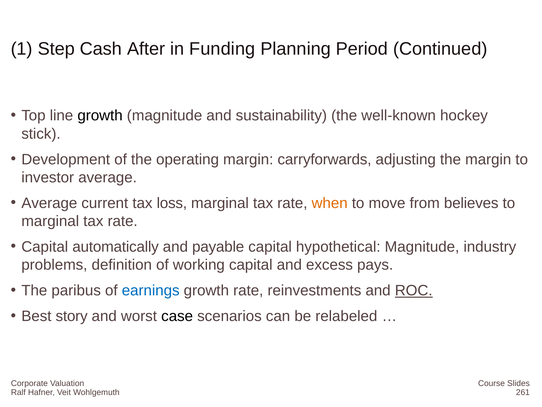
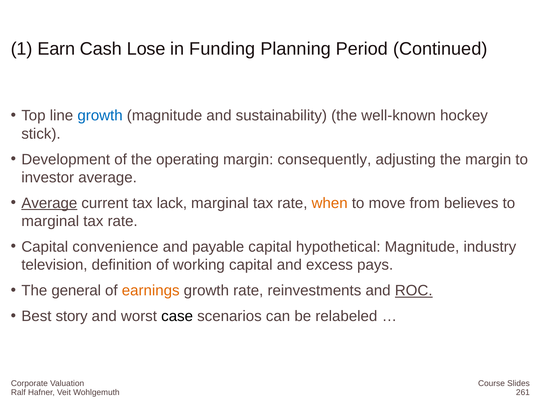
Step: Step -> Earn (56, 49)
After: After -> Lose (146, 49)
growth colour: black -> blue (100, 116)
carryforwards: carryforwards -> consequently (324, 159)
Average underline: none -> present (49, 203)
loss: loss -> lack (172, 203)
automatically: automatically -> convenience (115, 247)
problems: problems -> television (54, 265)
paribus: paribus -> general (76, 290)
earnings colour: blue -> orange (151, 290)
